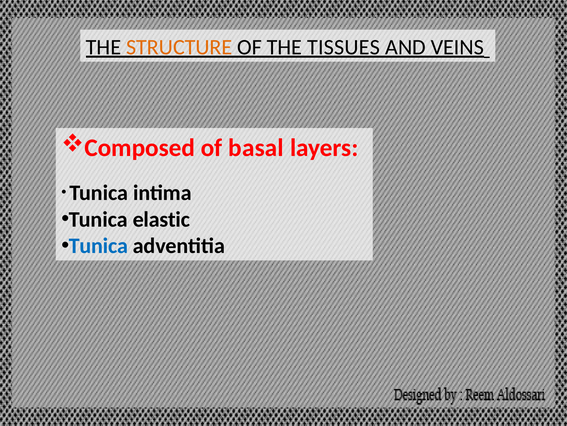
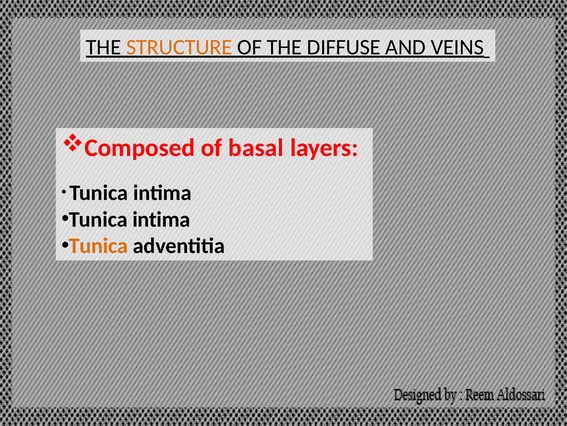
TISSUES: TISSUES -> DIFFUSE (344, 47)
elastic: elastic -> intima (161, 219)
Tunica colour: blue -> orange (98, 246)
